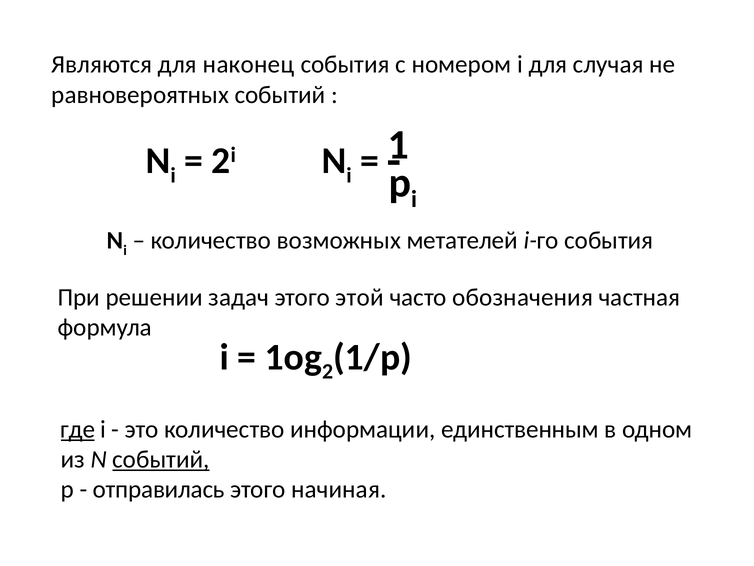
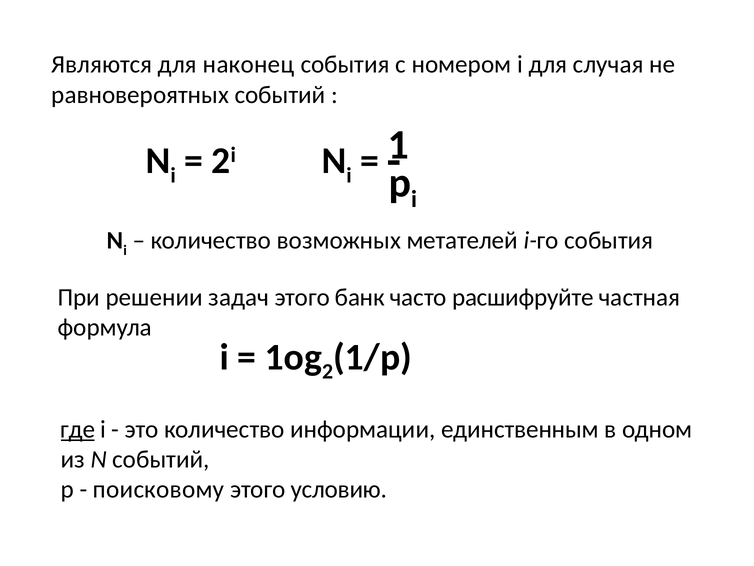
этой: этой -> банк (360, 297)
обозначения: обозначения -> расшифруйте (523, 297)
событий underline: present -> none (161, 459)
отправилась: отправилась -> поисковому (159, 489)
начиная: начиная -> условию (339, 489)
